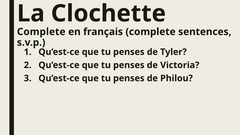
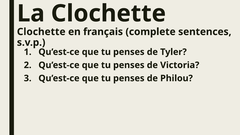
Complete: Complete -> Clochette (41, 32)
